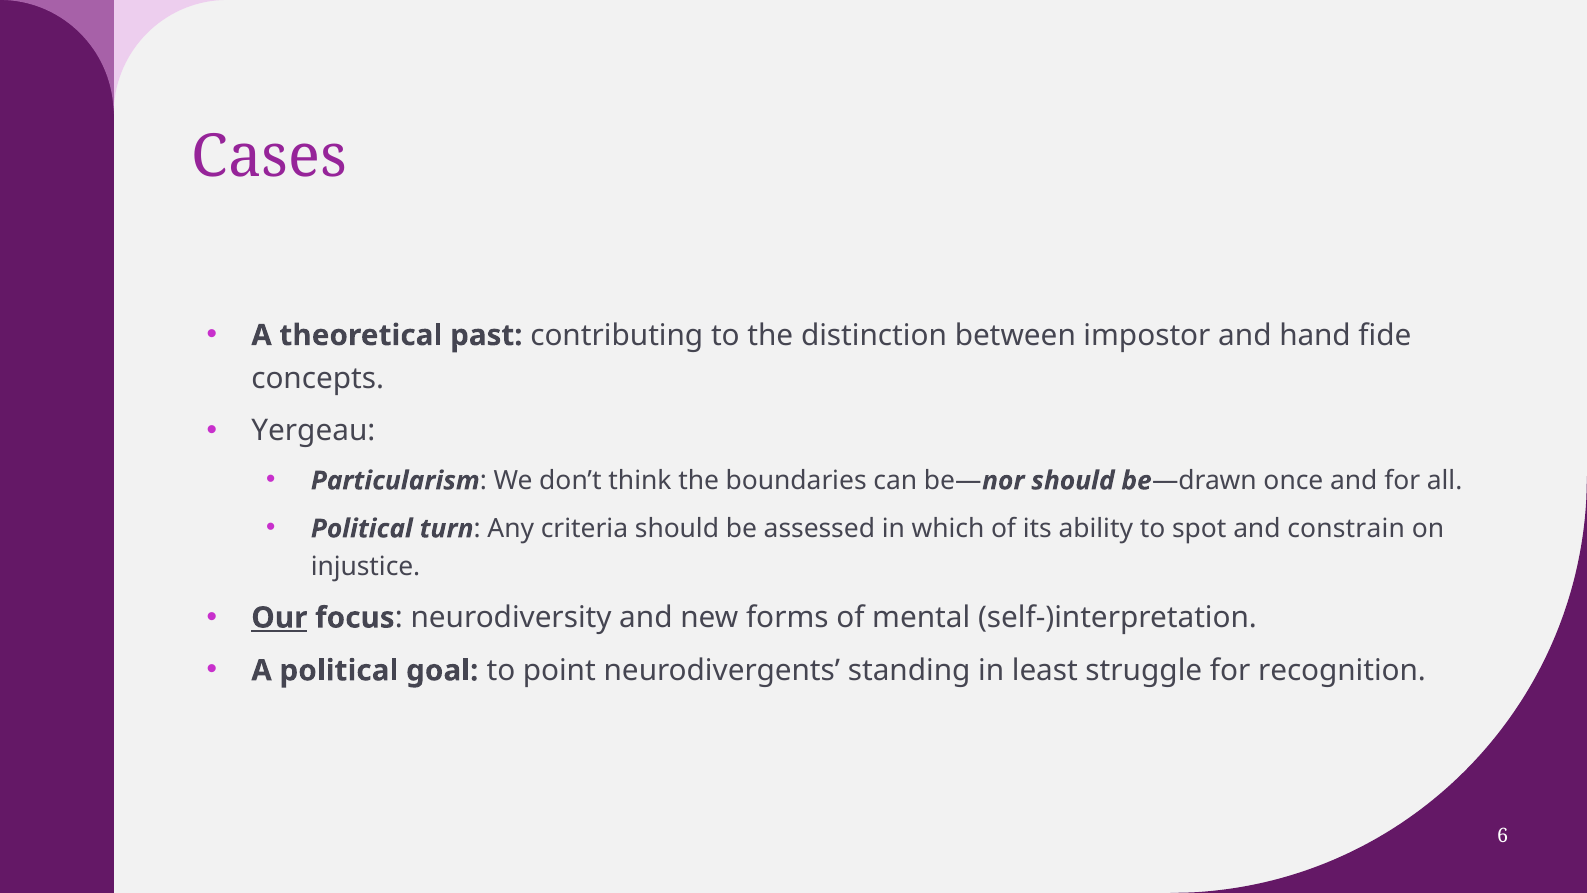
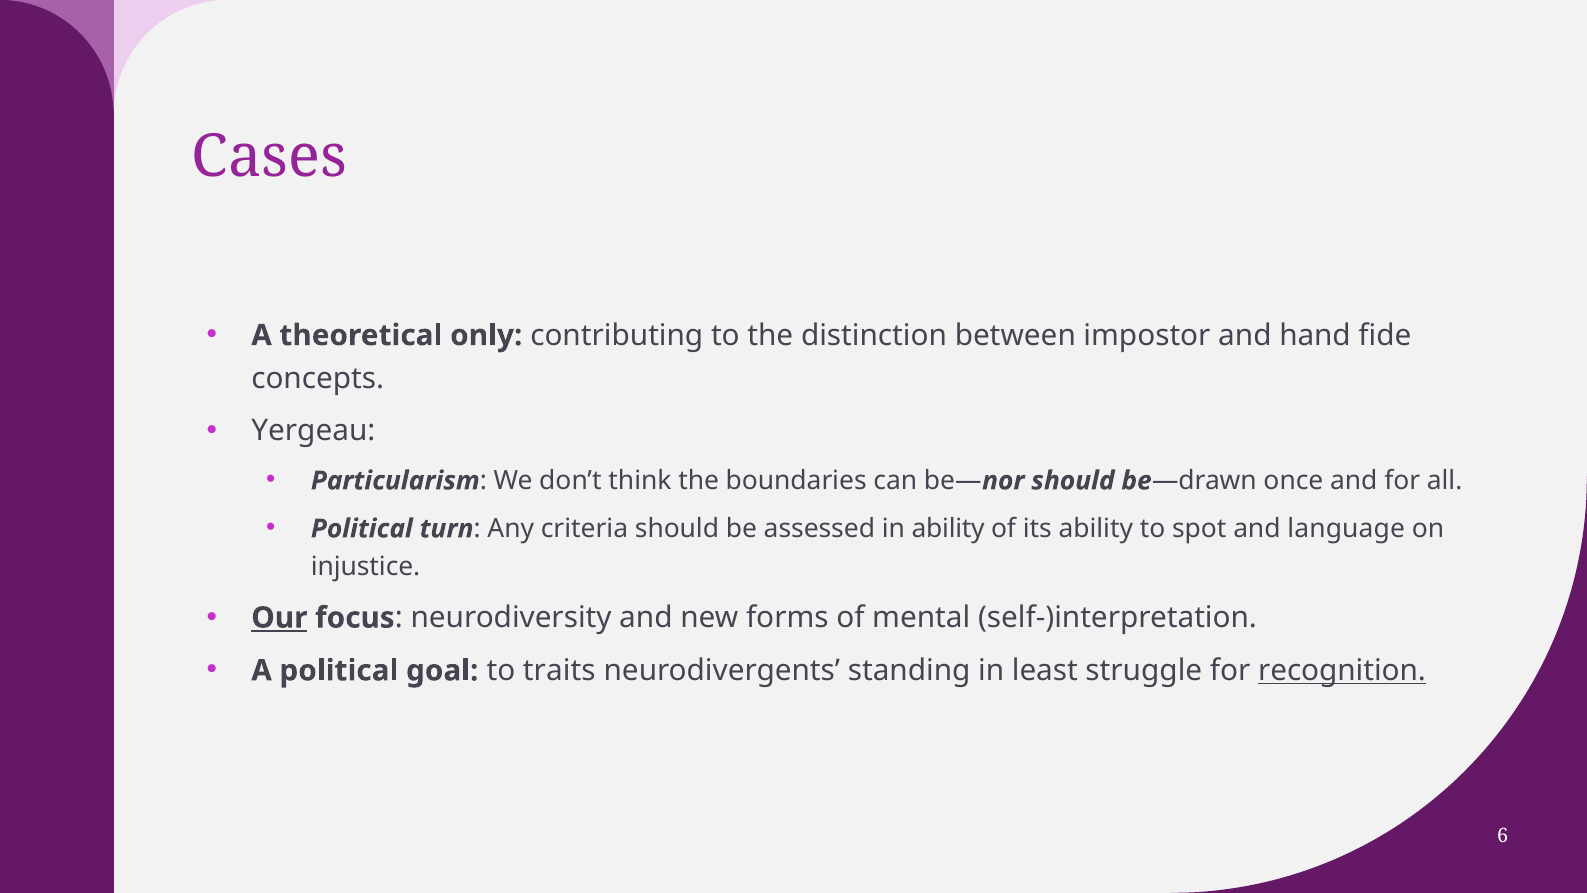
past: past -> only (486, 335)
in which: which -> ability (948, 529)
constrain: constrain -> language (1346, 529)
point: point -> traits (559, 670)
recognition underline: none -> present (1342, 670)
